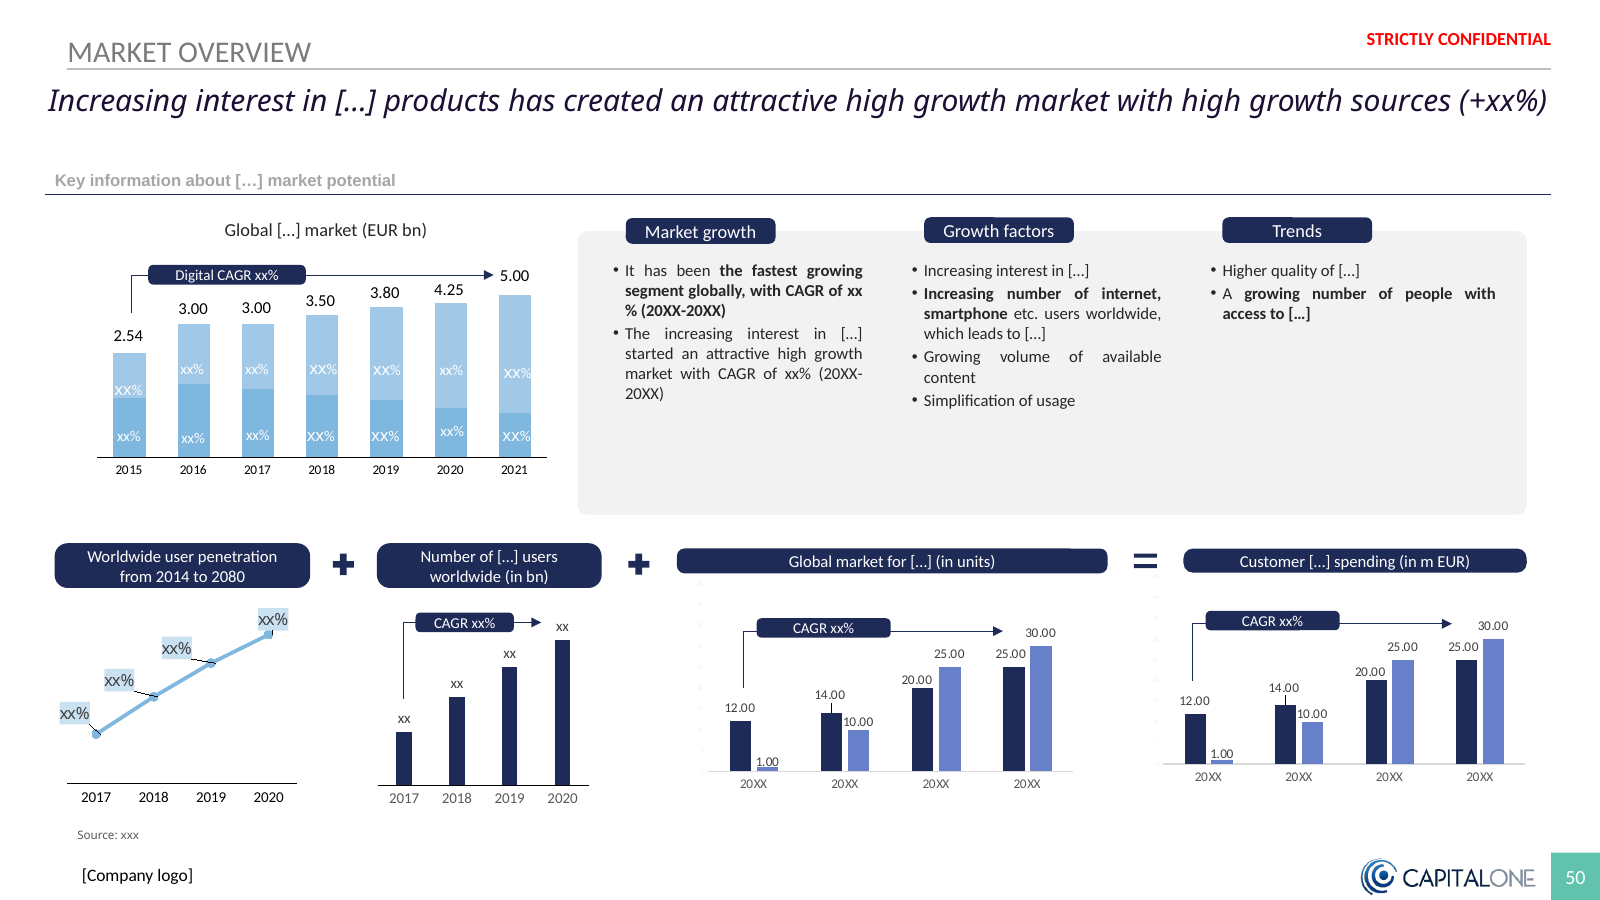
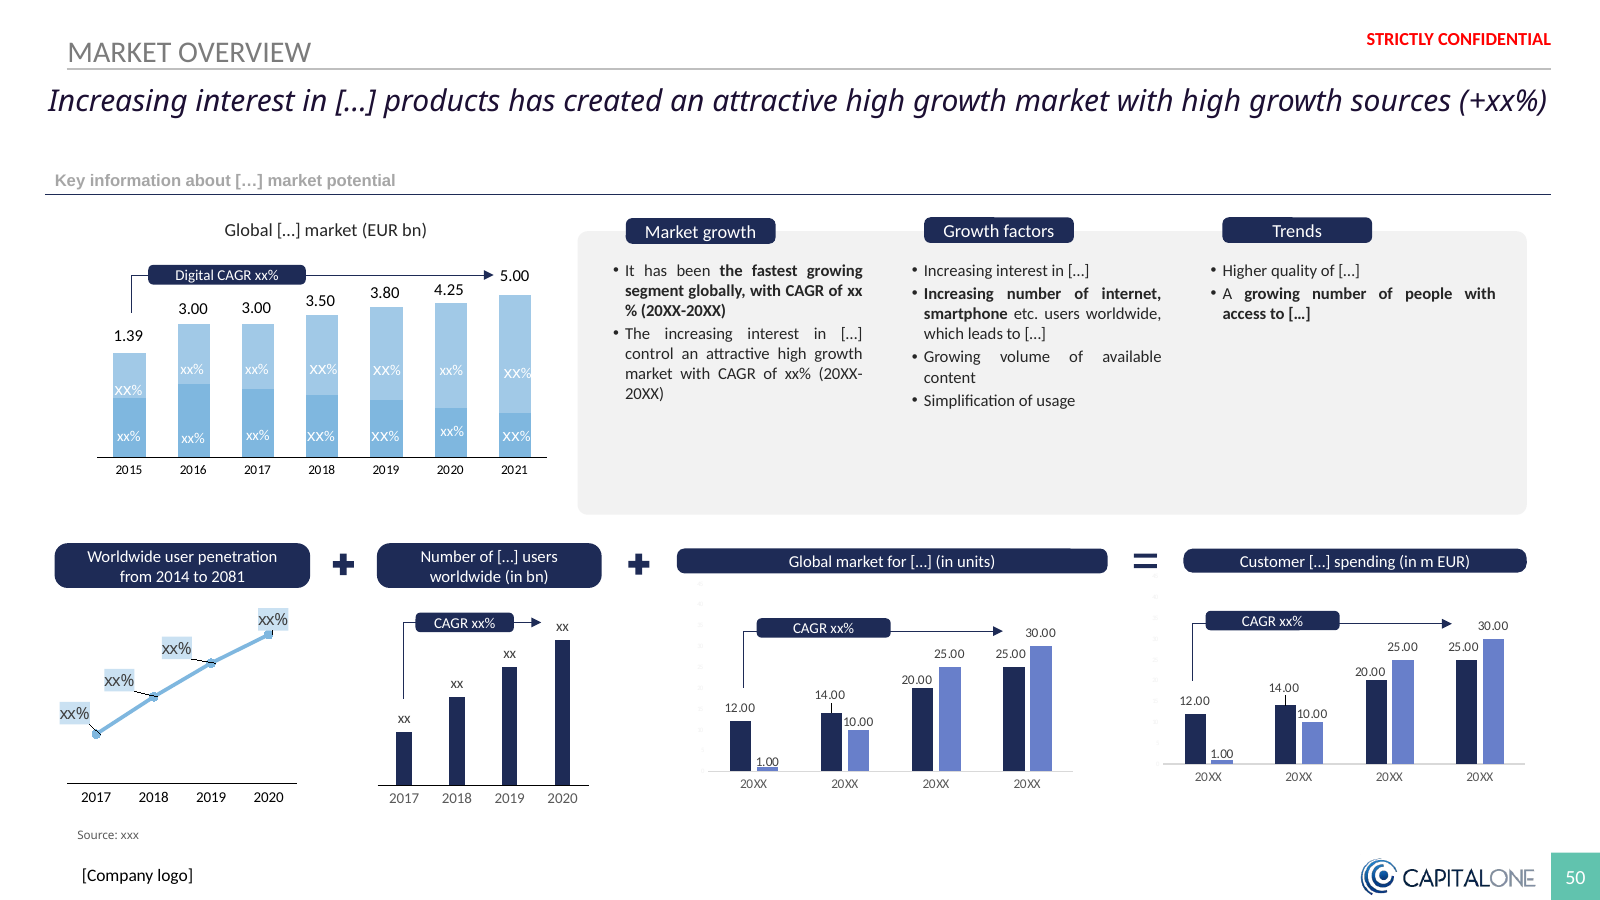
2.54: 2.54 -> 1.39 (128, 336)
started: started -> control (649, 354)
2080: 2080 -> 2081 (228, 577)
